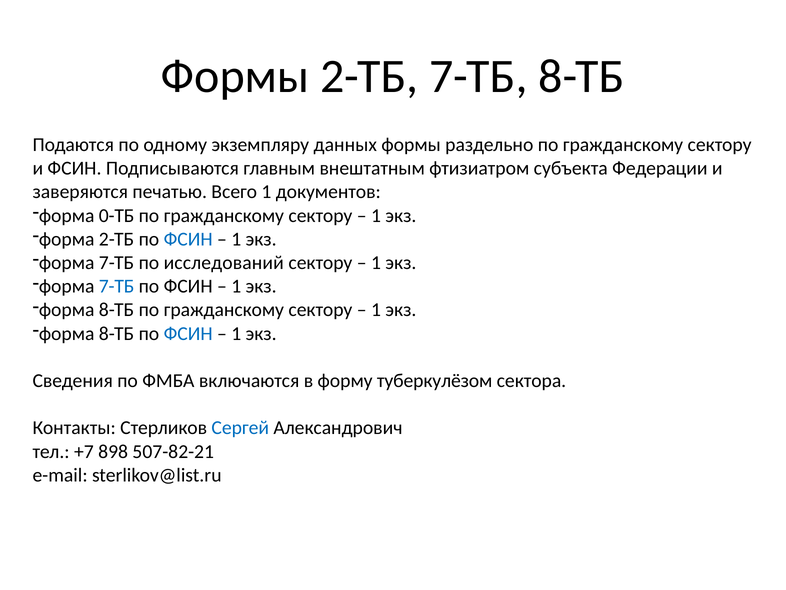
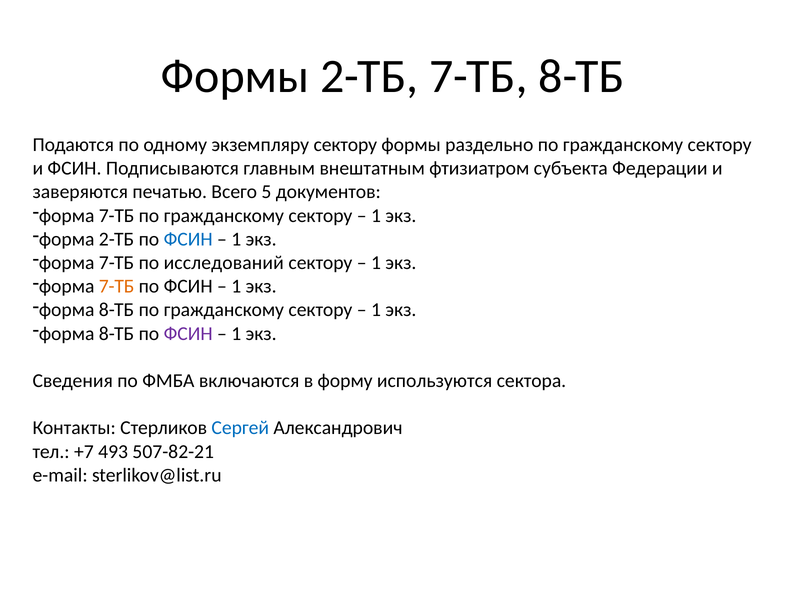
экземпляру данных: данных -> сектору (345, 145)
Всего 1: 1 -> 5 (266, 192)
0-ТБ: 0-ТБ -> 7-ТБ (117, 215)
7-ТБ colour: blue -> orange (117, 286)
ФСИН colour: blue -> purple (188, 333)
туберкулёзом: туберкулёзом -> используются (435, 380)
898: 898 -> 493 (113, 451)
